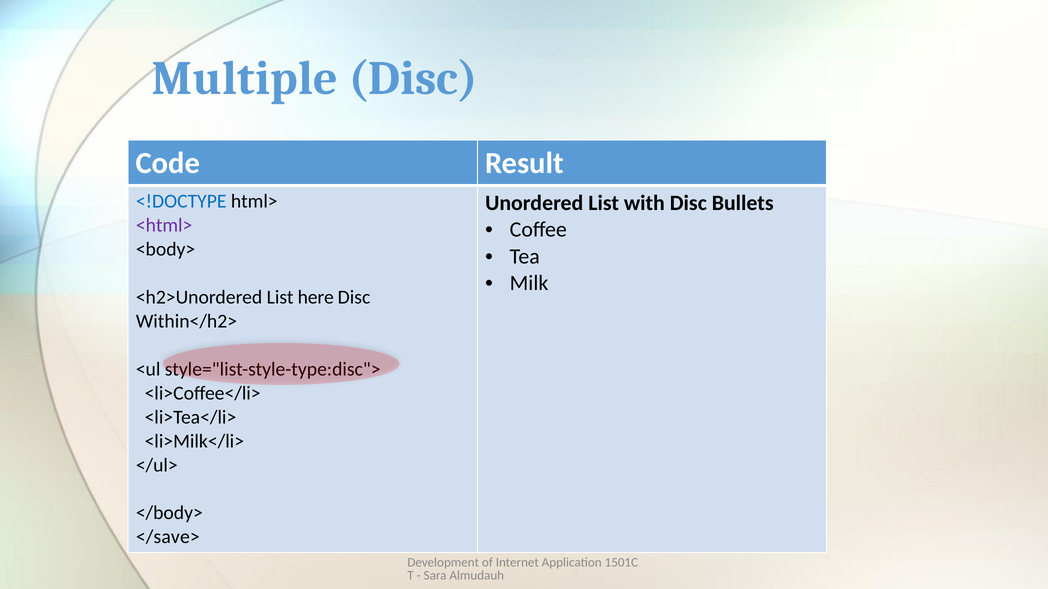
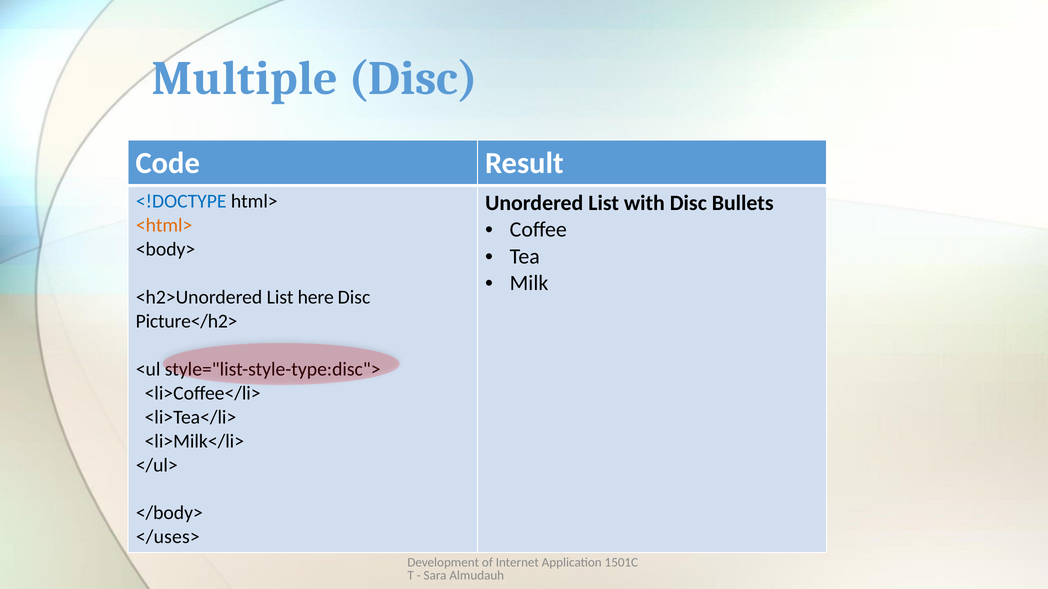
<html> colour: purple -> orange (164, 226)
Within</h2>: Within</h2> -> Picture</h2> (187, 322)
</save>: </save> -> </uses> (168, 537)
